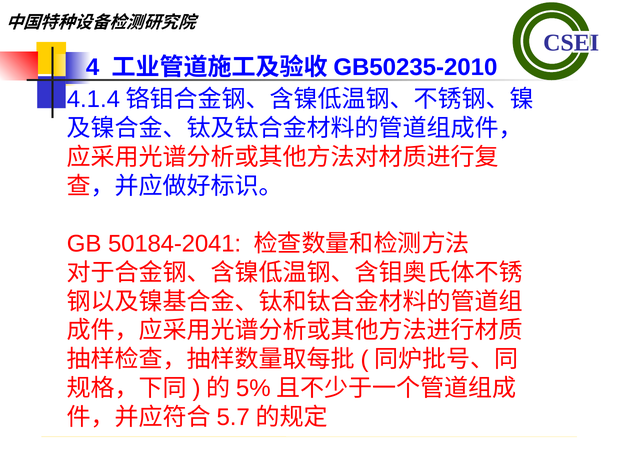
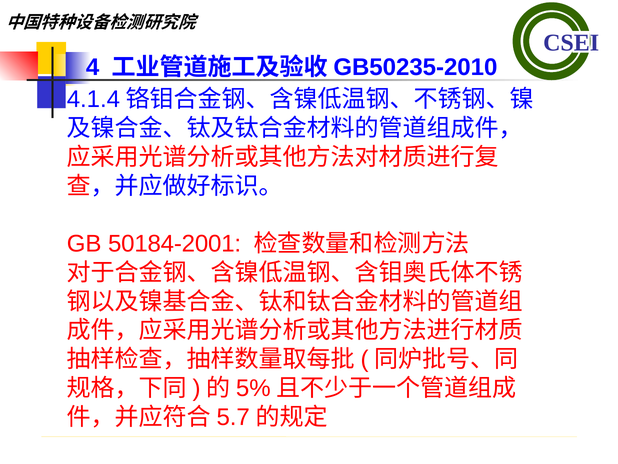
50184-2041: 50184-2041 -> 50184-2001 (175, 244)
